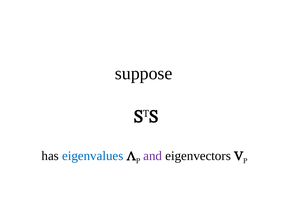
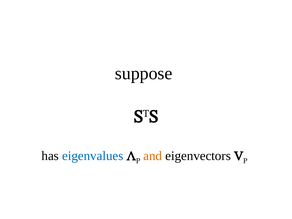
and colour: purple -> orange (153, 156)
